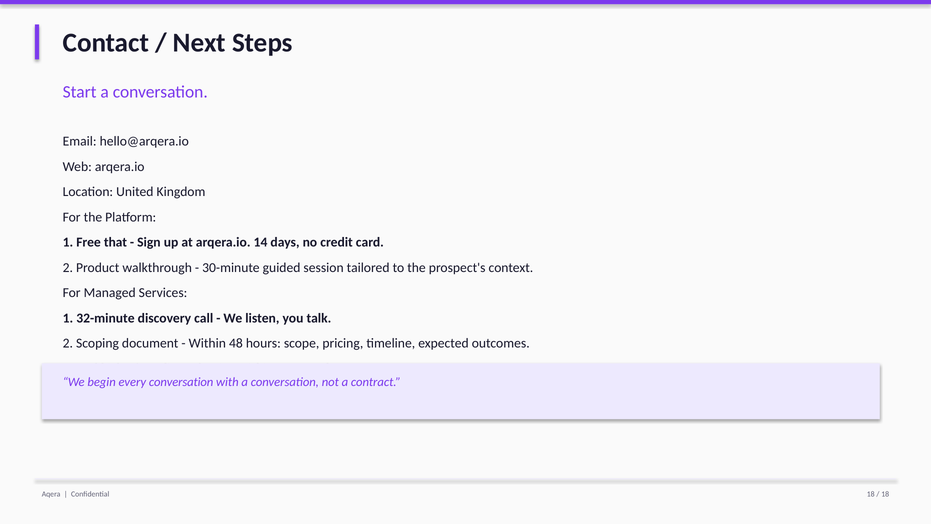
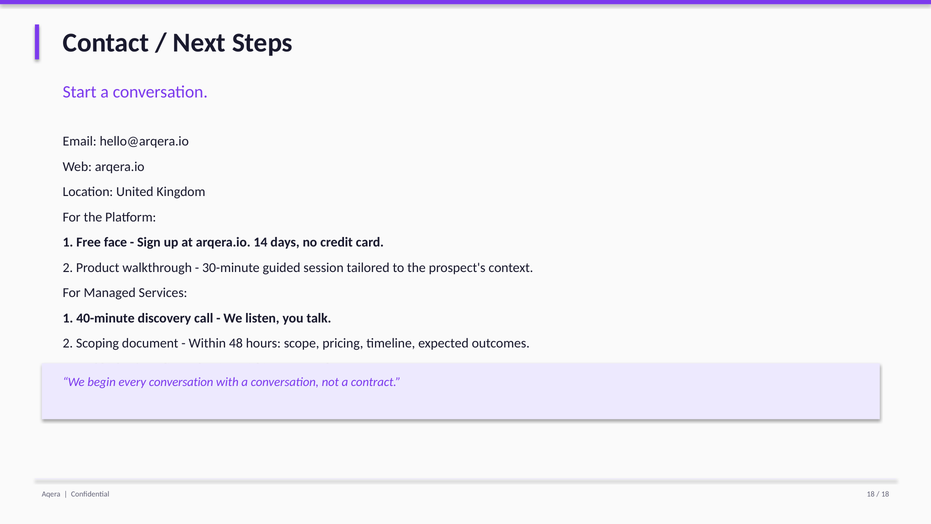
that: that -> face (115, 242)
32-minute: 32-minute -> 40-minute (105, 318)
